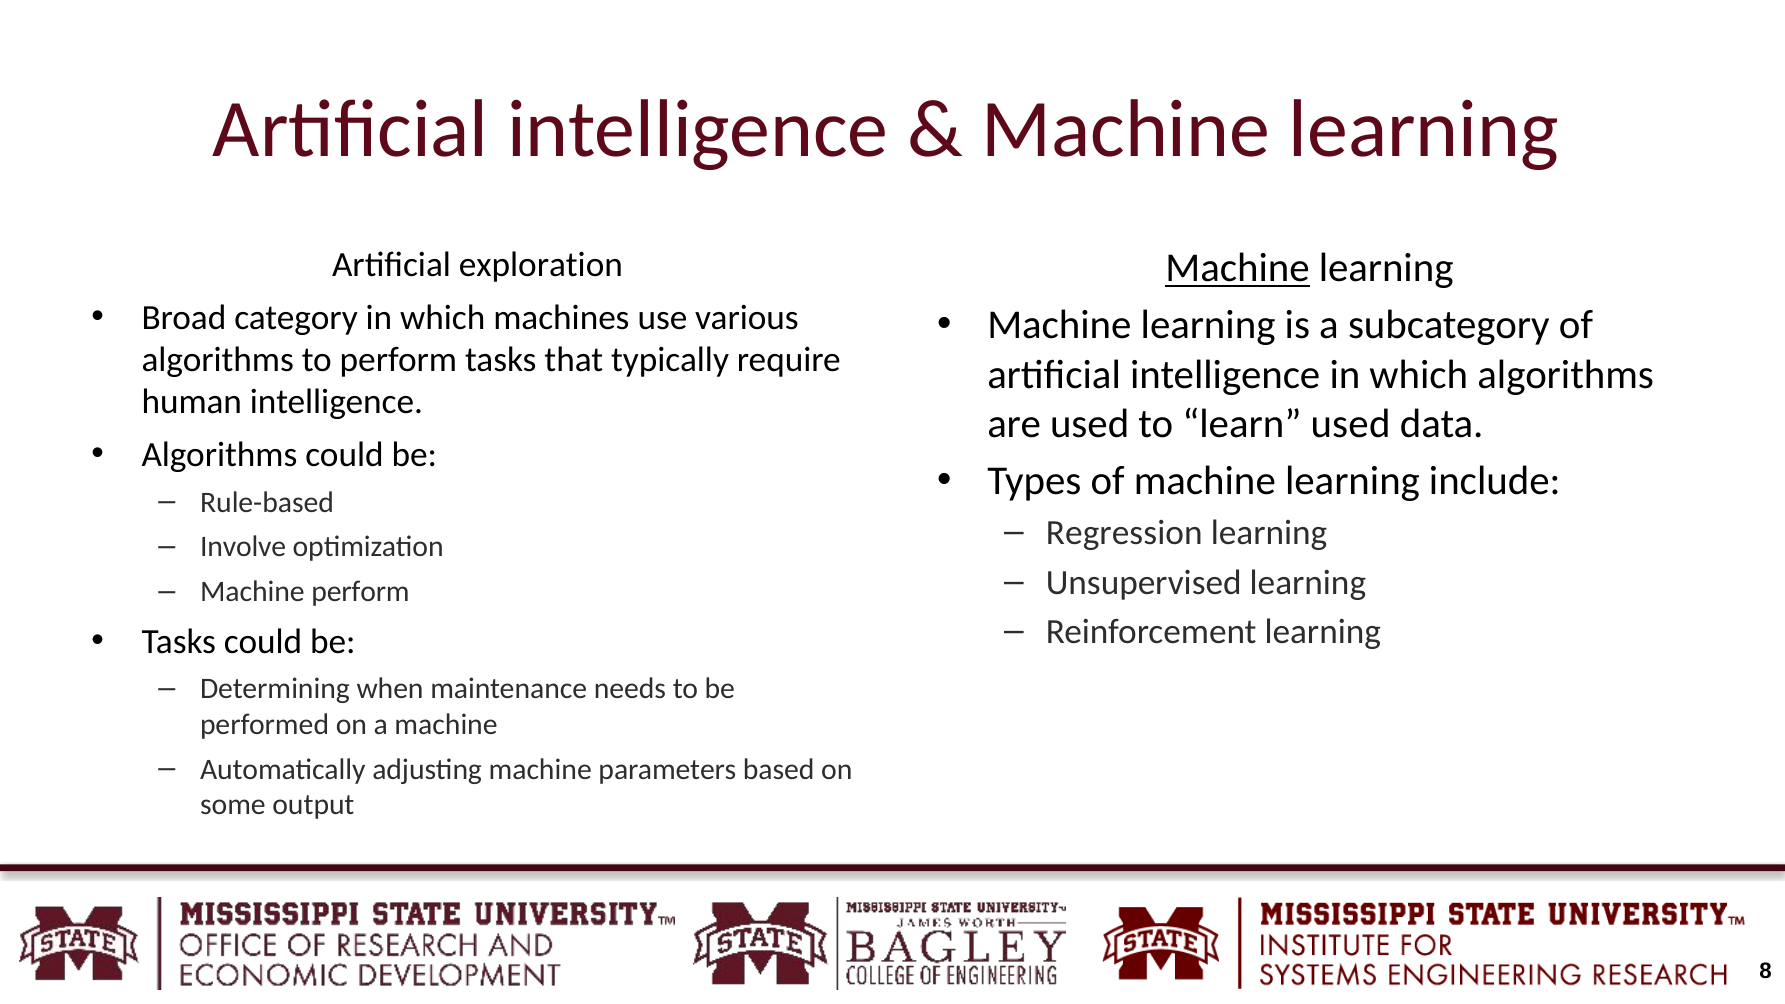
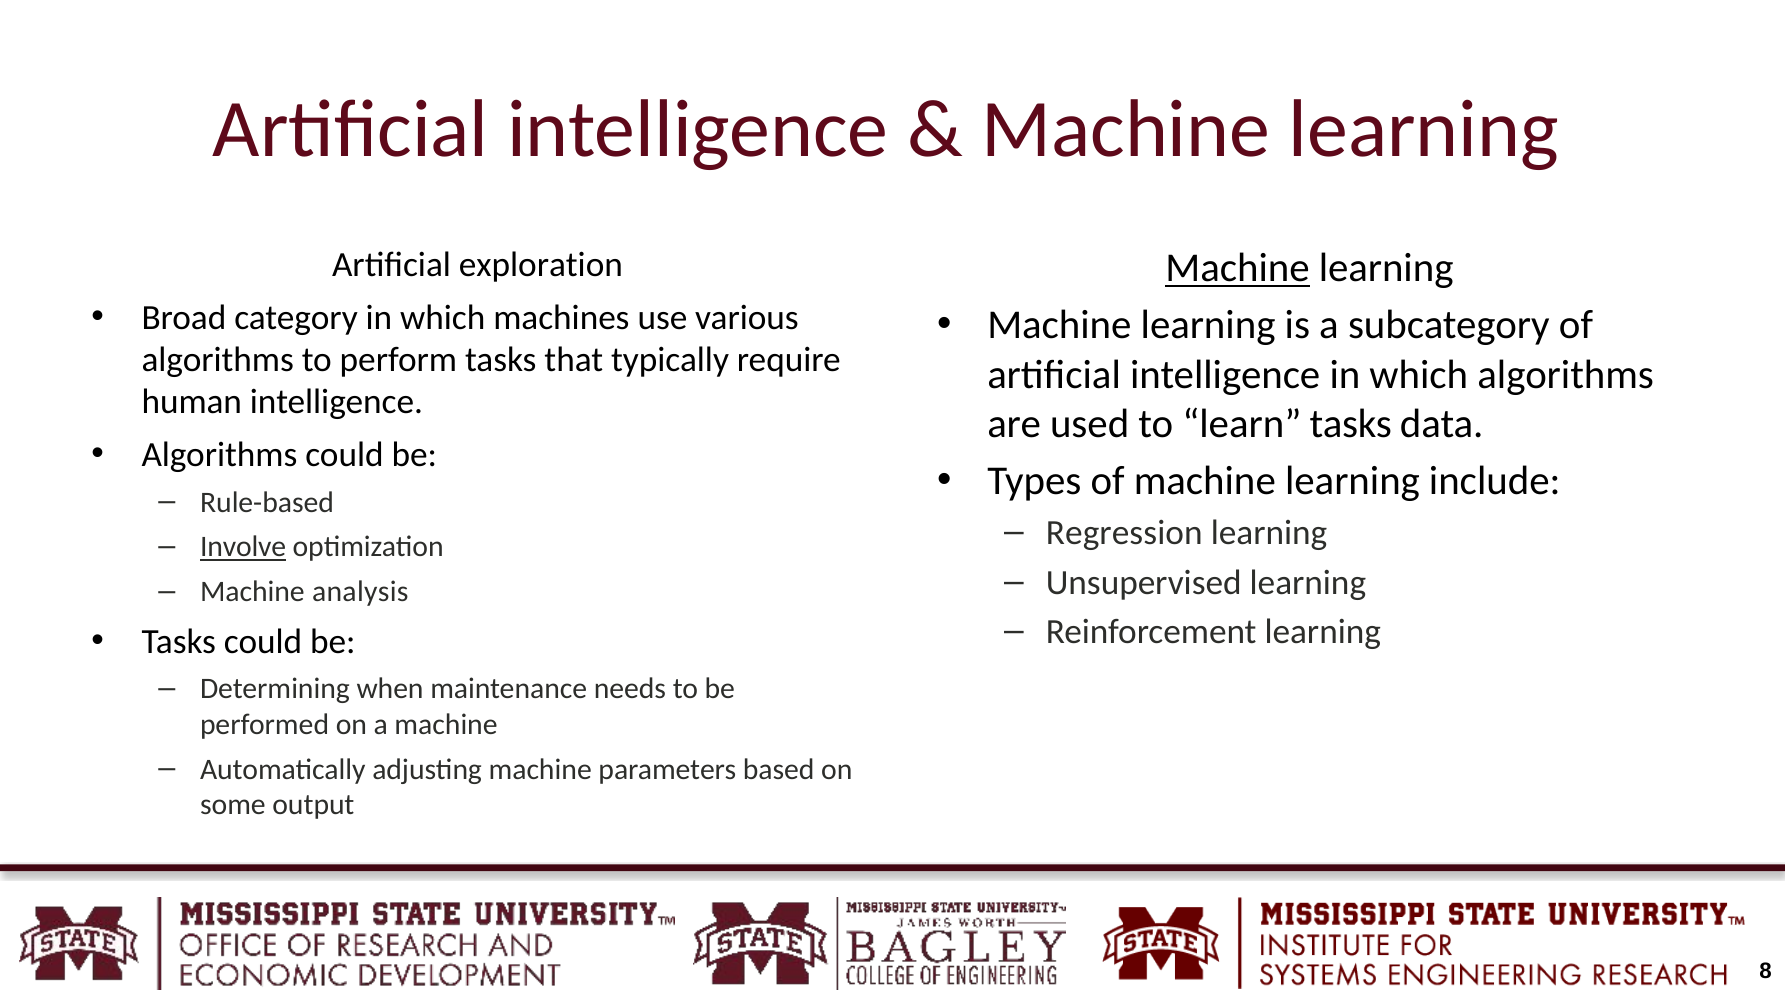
learn used: used -> tasks (1351, 424)
Involve underline: none -> present (243, 547)
Machine perform: perform -> analysis (360, 592)
